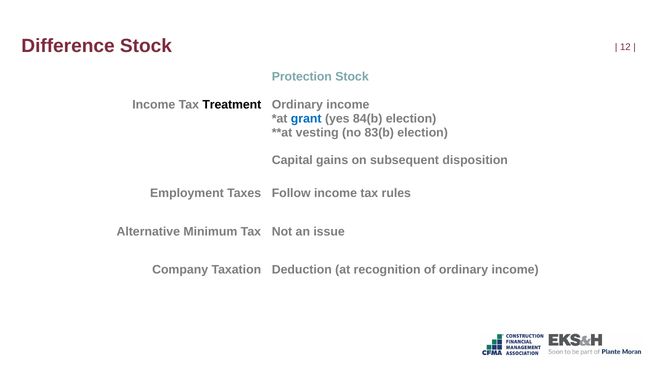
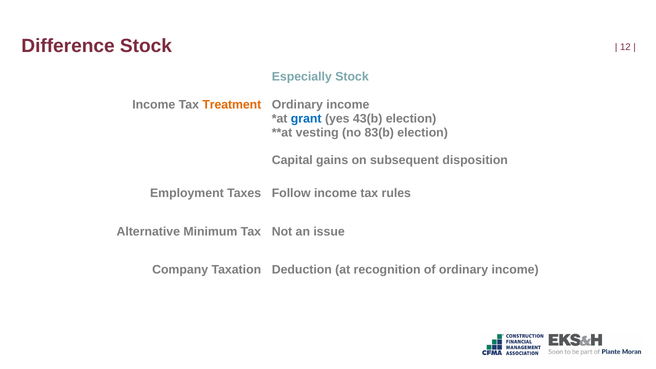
Protection: Protection -> Especially (302, 77)
Treatment colour: black -> orange (232, 105)
84(b: 84(b -> 43(b (368, 119)
